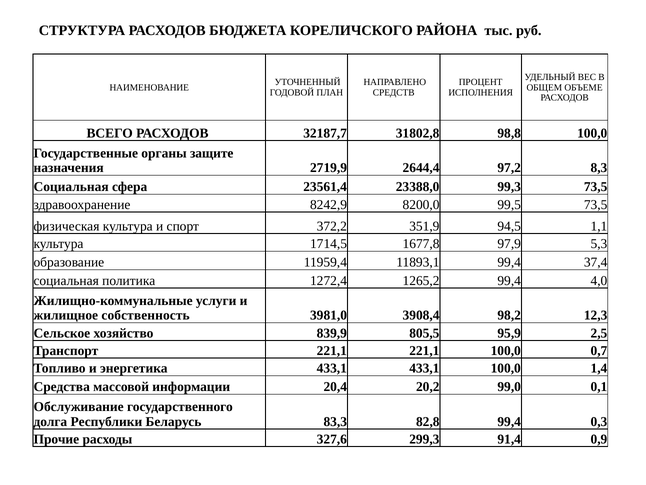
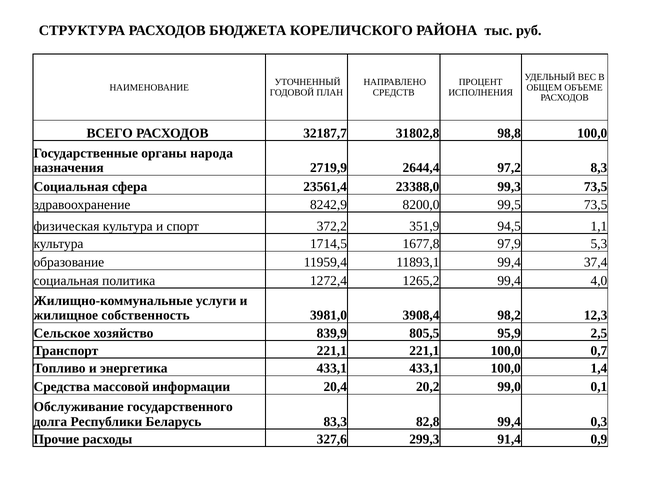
защите: защите -> народа (212, 153)
